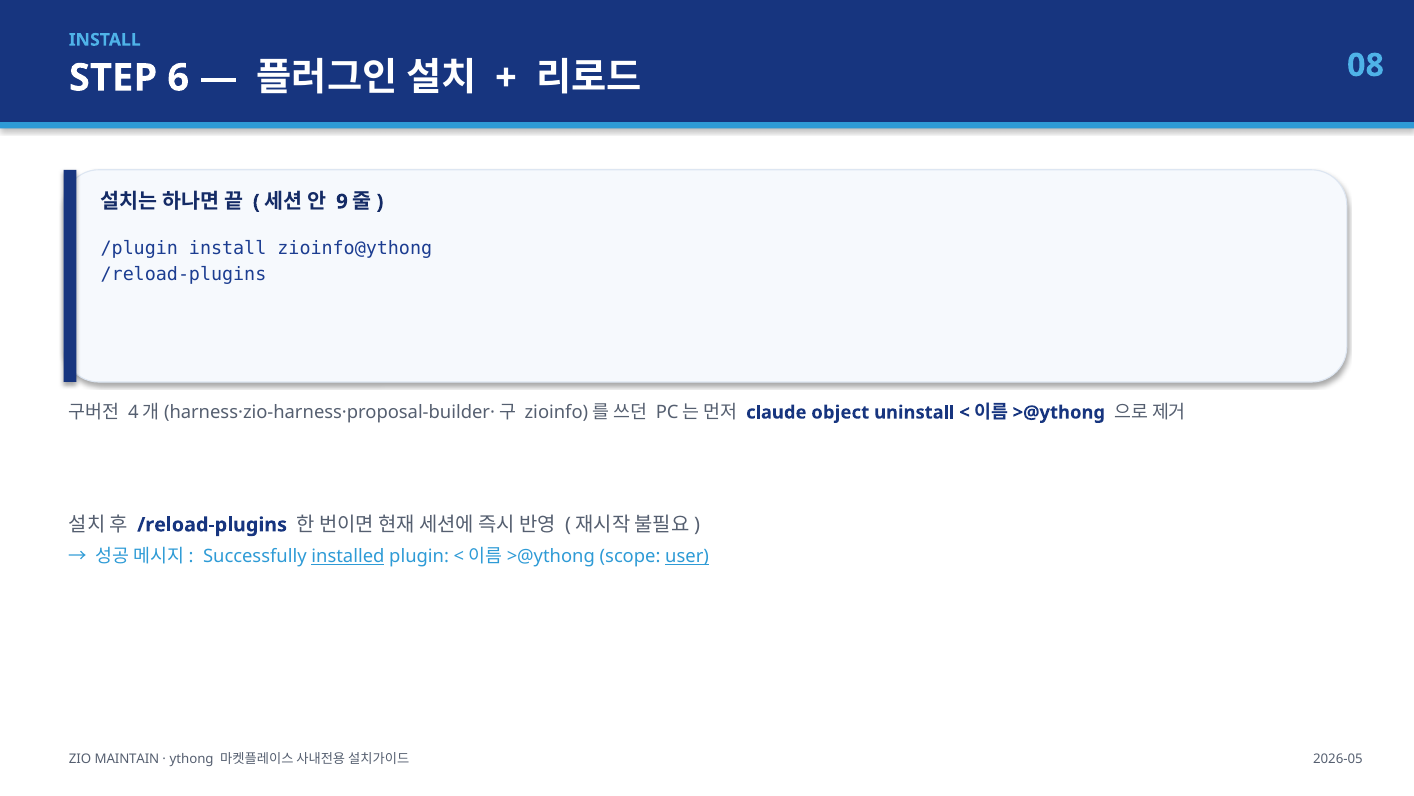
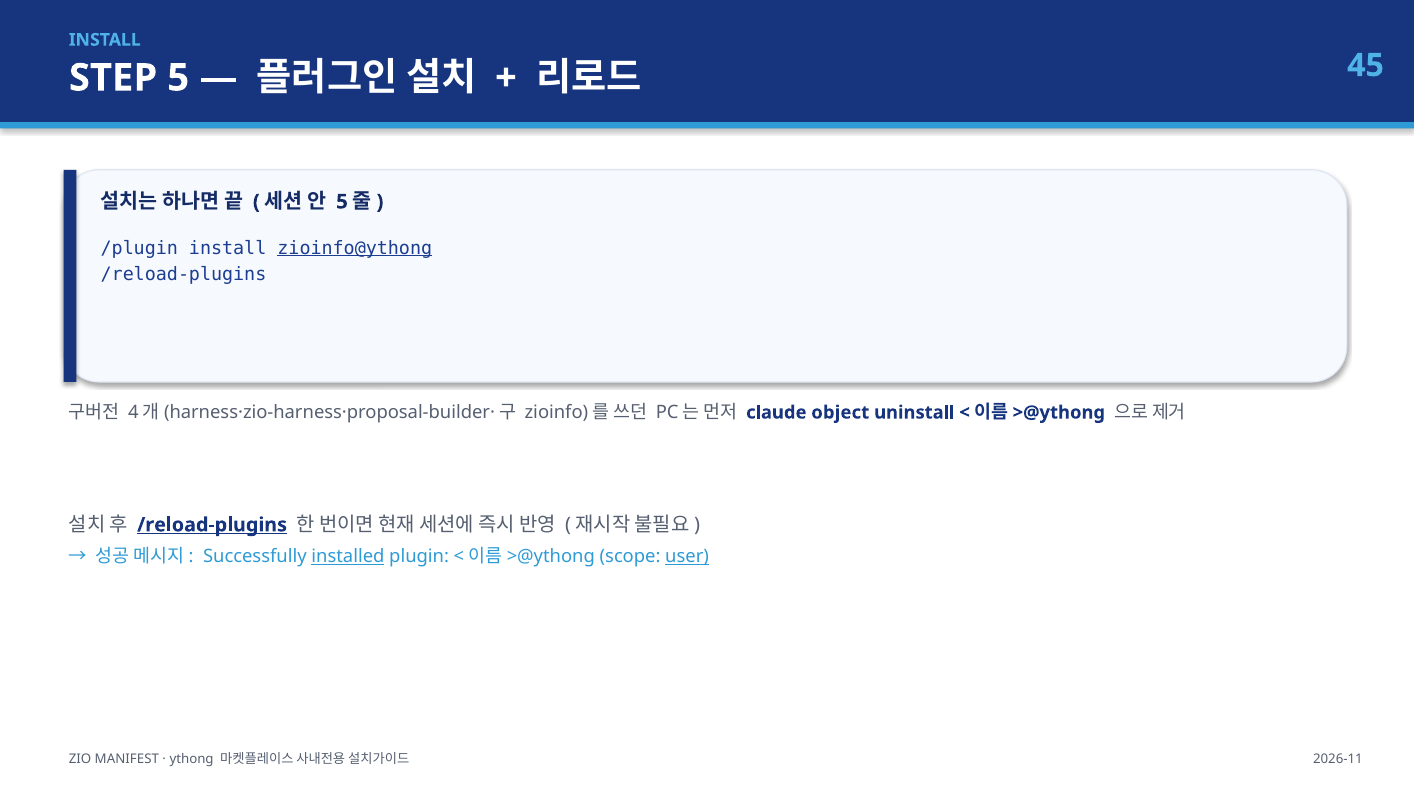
STEP 6: 6 -> 5 (178, 78)
08: 08 -> 45 (1366, 65)
9: 9 -> 5 (342, 202)
zioinfo@ythong underline: none -> present (355, 248)
/reload-plugins underline: none -> present (212, 524)
MAINTAIN: MAINTAIN -> MANIFEST (127, 759)
2026-05: 2026-05 -> 2026-11 (1338, 759)
